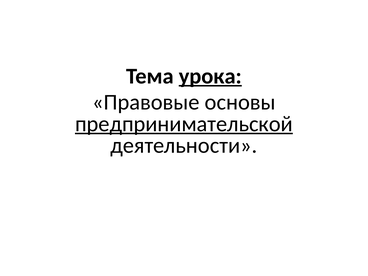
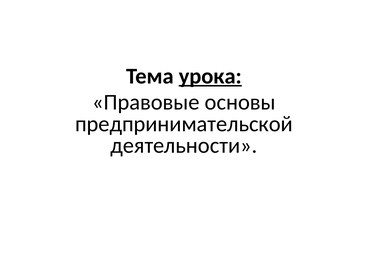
предпринимательской underline: present -> none (184, 124)
